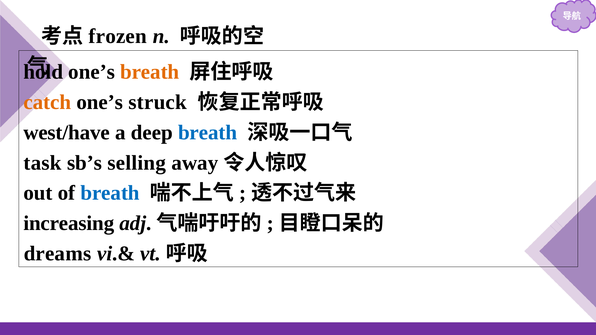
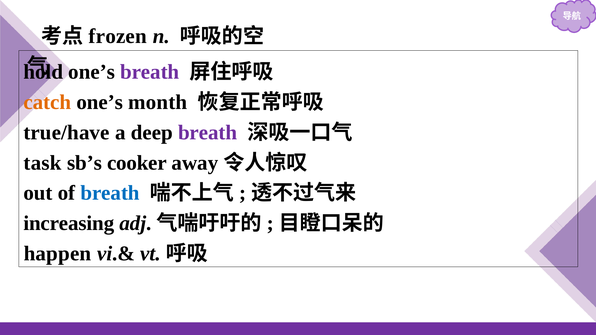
breath colour: orange -> purple (150, 72)
struck: struck -> month (158, 102)
west/have: west/have -> true/have (66, 133)
breath colour: blue -> purple (208, 133)
selling: selling -> cooker (137, 163)
dreams: dreams -> happen (58, 254)
